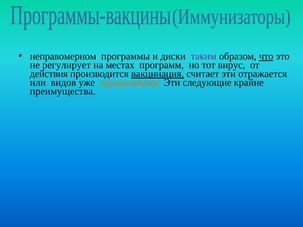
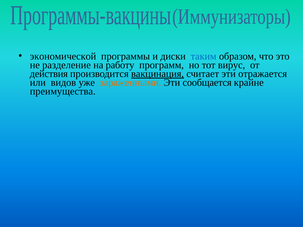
неправомерном: неправомерном -> экономической (63, 56)
таким colour: purple -> blue (204, 56)
что underline: present -> none (266, 56)
регулирует: регулирует -> разделение (67, 65)
местах: местах -> работу (120, 65)
следующие: следующие -> сообщается (207, 83)
